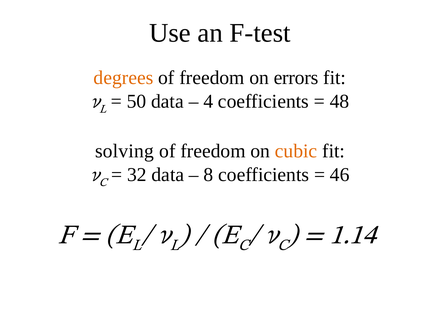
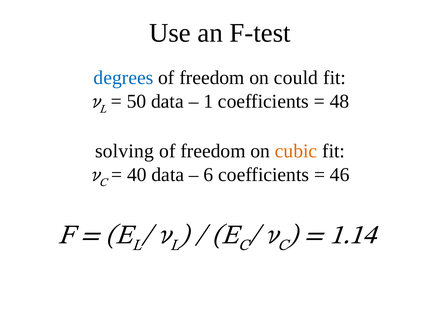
degrees colour: orange -> blue (123, 78)
errors: errors -> could (296, 78)
4: 4 -> 1 (208, 101)
32: 32 -> 40 (137, 175)
8: 8 -> 6 (209, 175)
